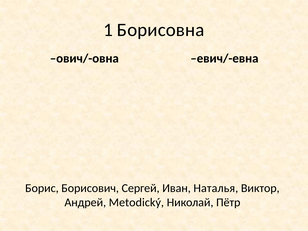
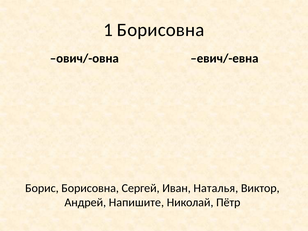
Борис Борисович: Борисович -> Борисовна (90, 188)
Metodický: Metodický -> Напишите (136, 202)
